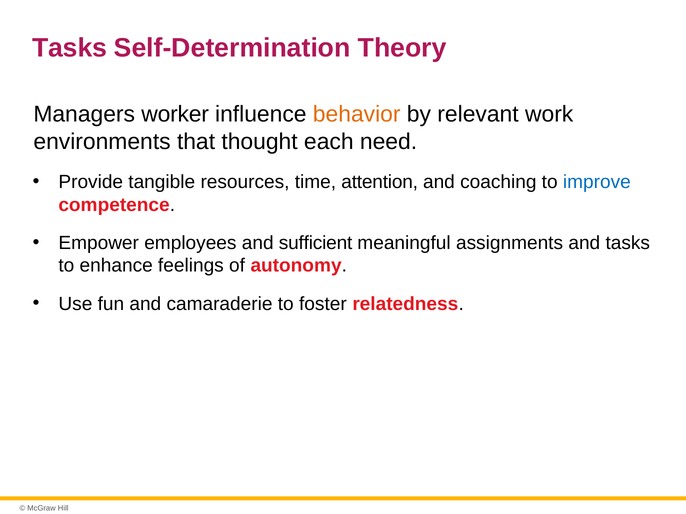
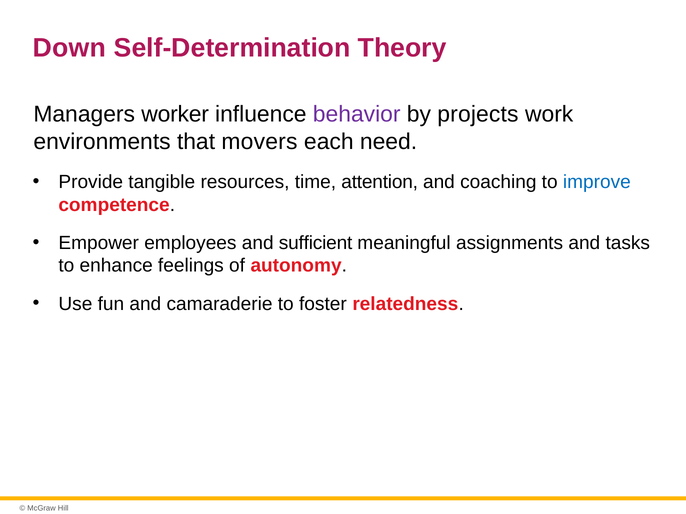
Tasks: Tasks -> Down (69, 48)
behavior colour: orange -> purple (357, 115)
relevant: relevant -> projects (478, 115)
thought: thought -> movers (259, 142)
